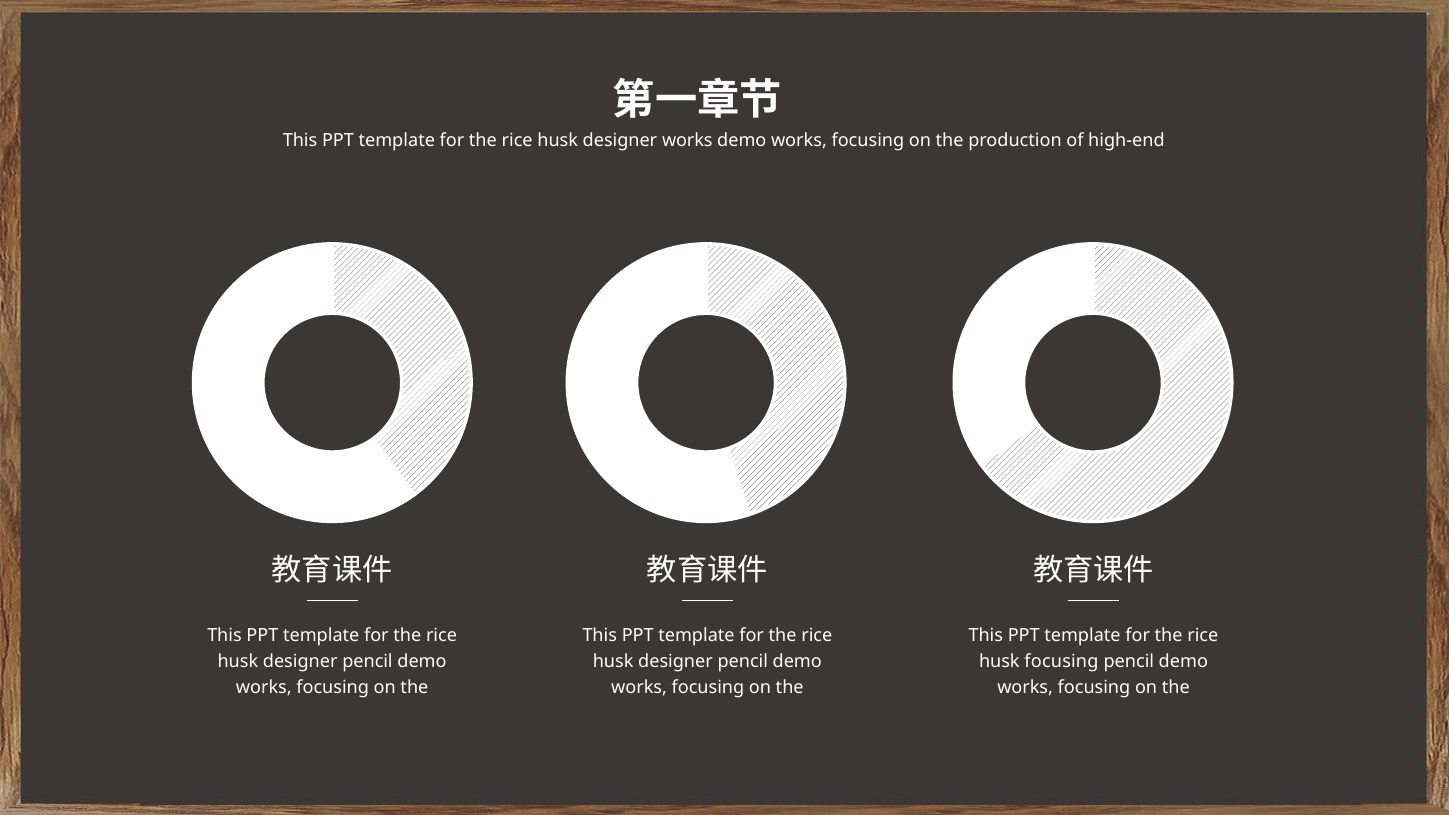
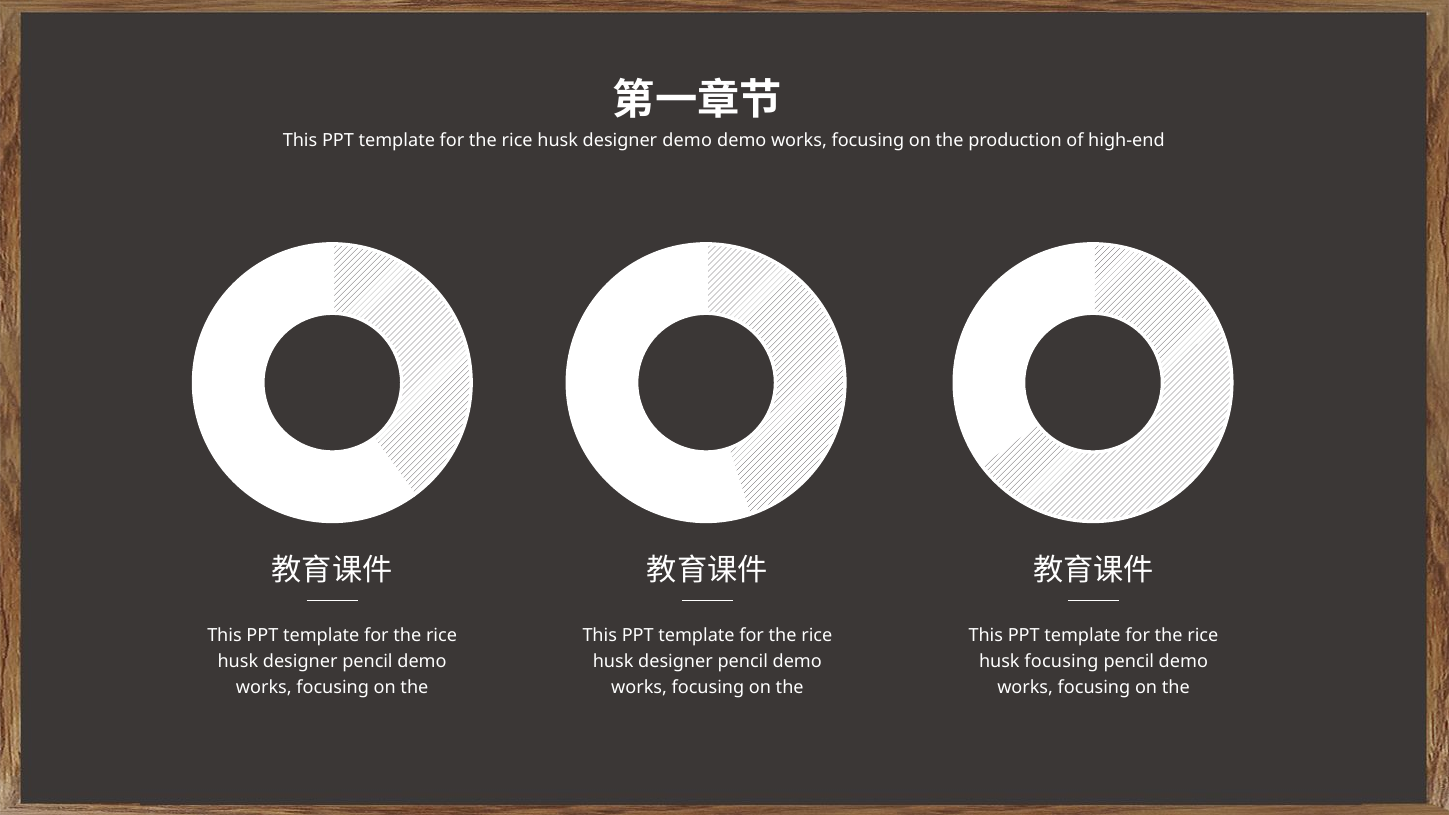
designer works: works -> demo (687, 141)
